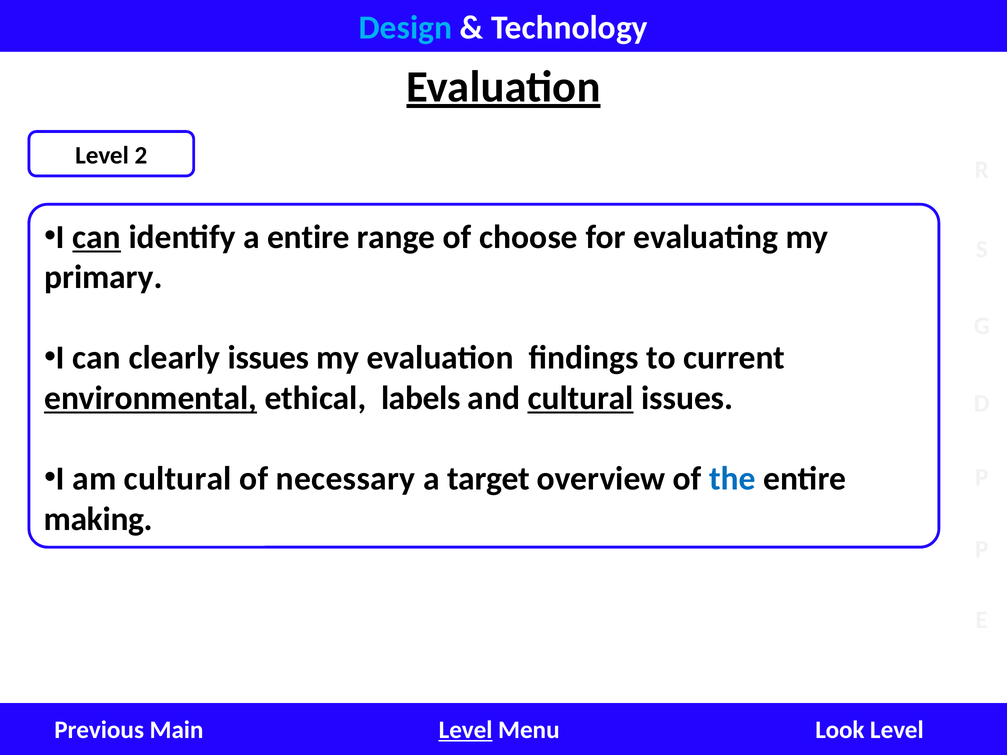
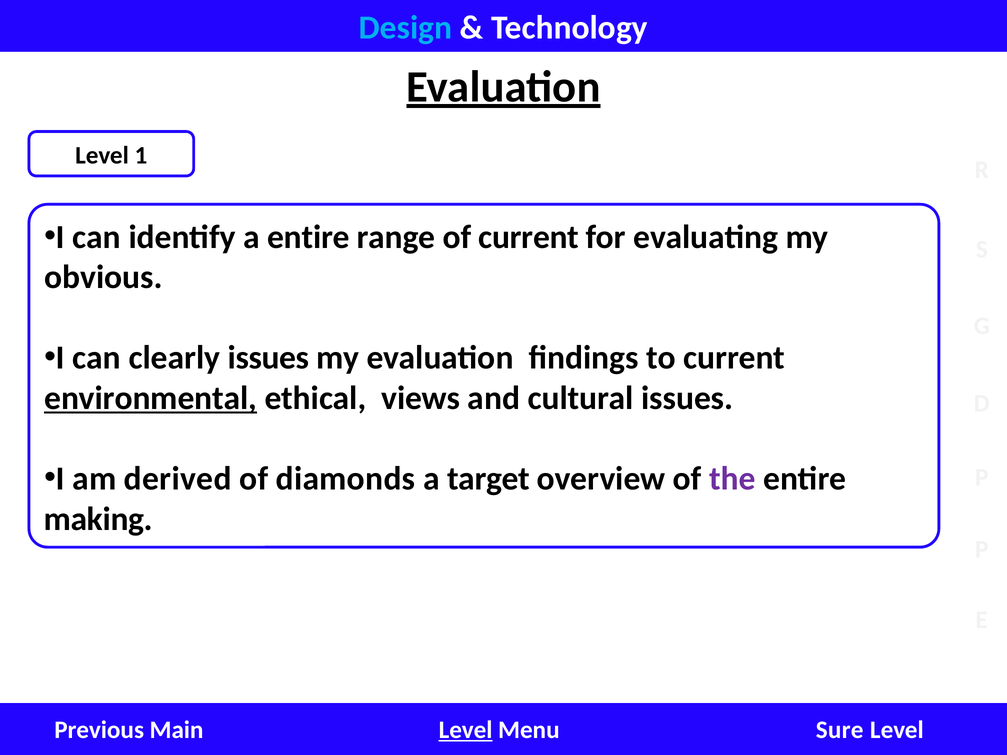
2: 2 -> 1 (141, 156)
can underline: present -> none (97, 237)
of choose: choose -> current (529, 237)
primary: primary -> obvious (103, 277)
labels: labels -> views (421, 398)
cultural underline: present -> none (581, 398)
am cultural: cultural -> derived (178, 479)
necessary: necessary -> diamonds (345, 479)
the colour: blue -> purple (732, 479)
Look: Look -> Sure (840, 730)
